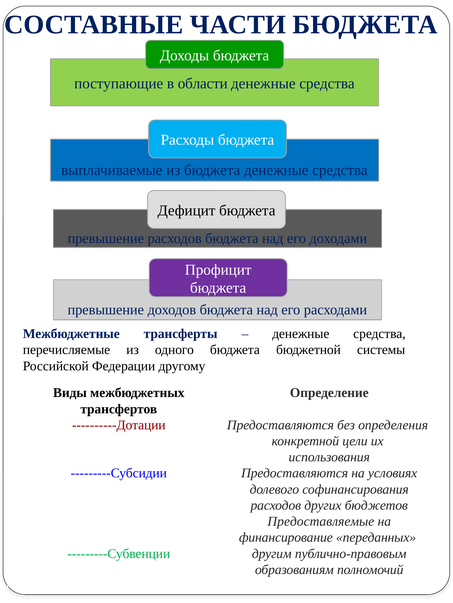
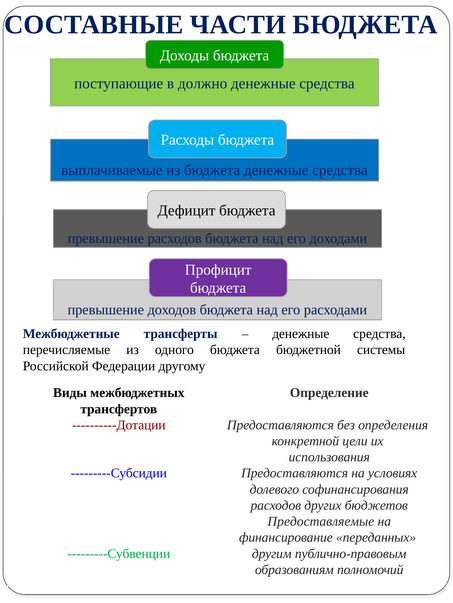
области: области -> должно (203, 84)
